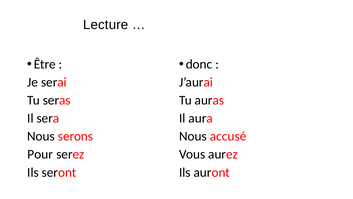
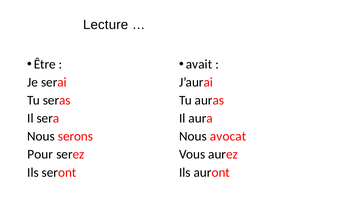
donc: donc -> avait (199, 64)
accusé: accusé -> avocat (228, 136)
